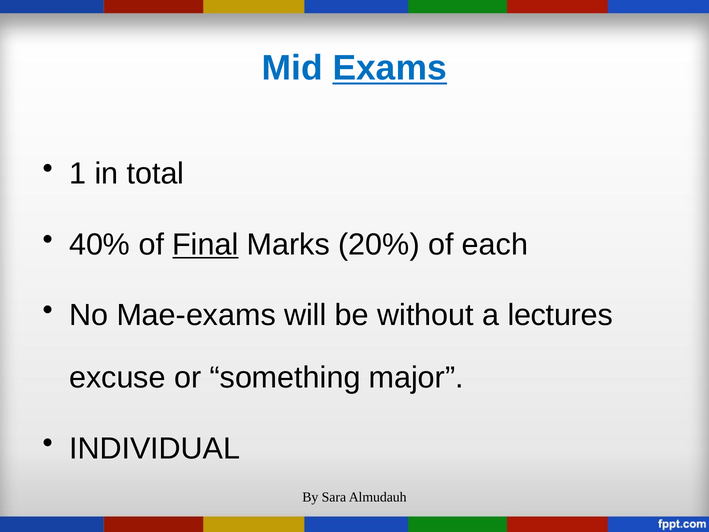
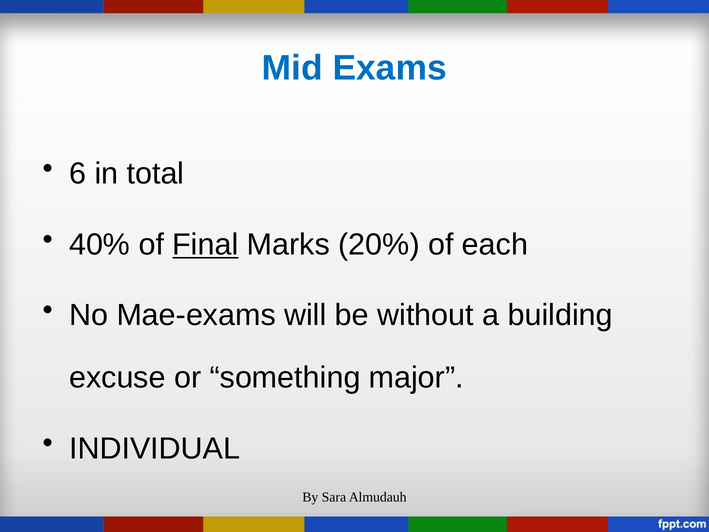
Exams underline: present -> none (390, 68)
1: 1 -> 6 (78, 174)
lectures: lectures -> building (560, 315)
